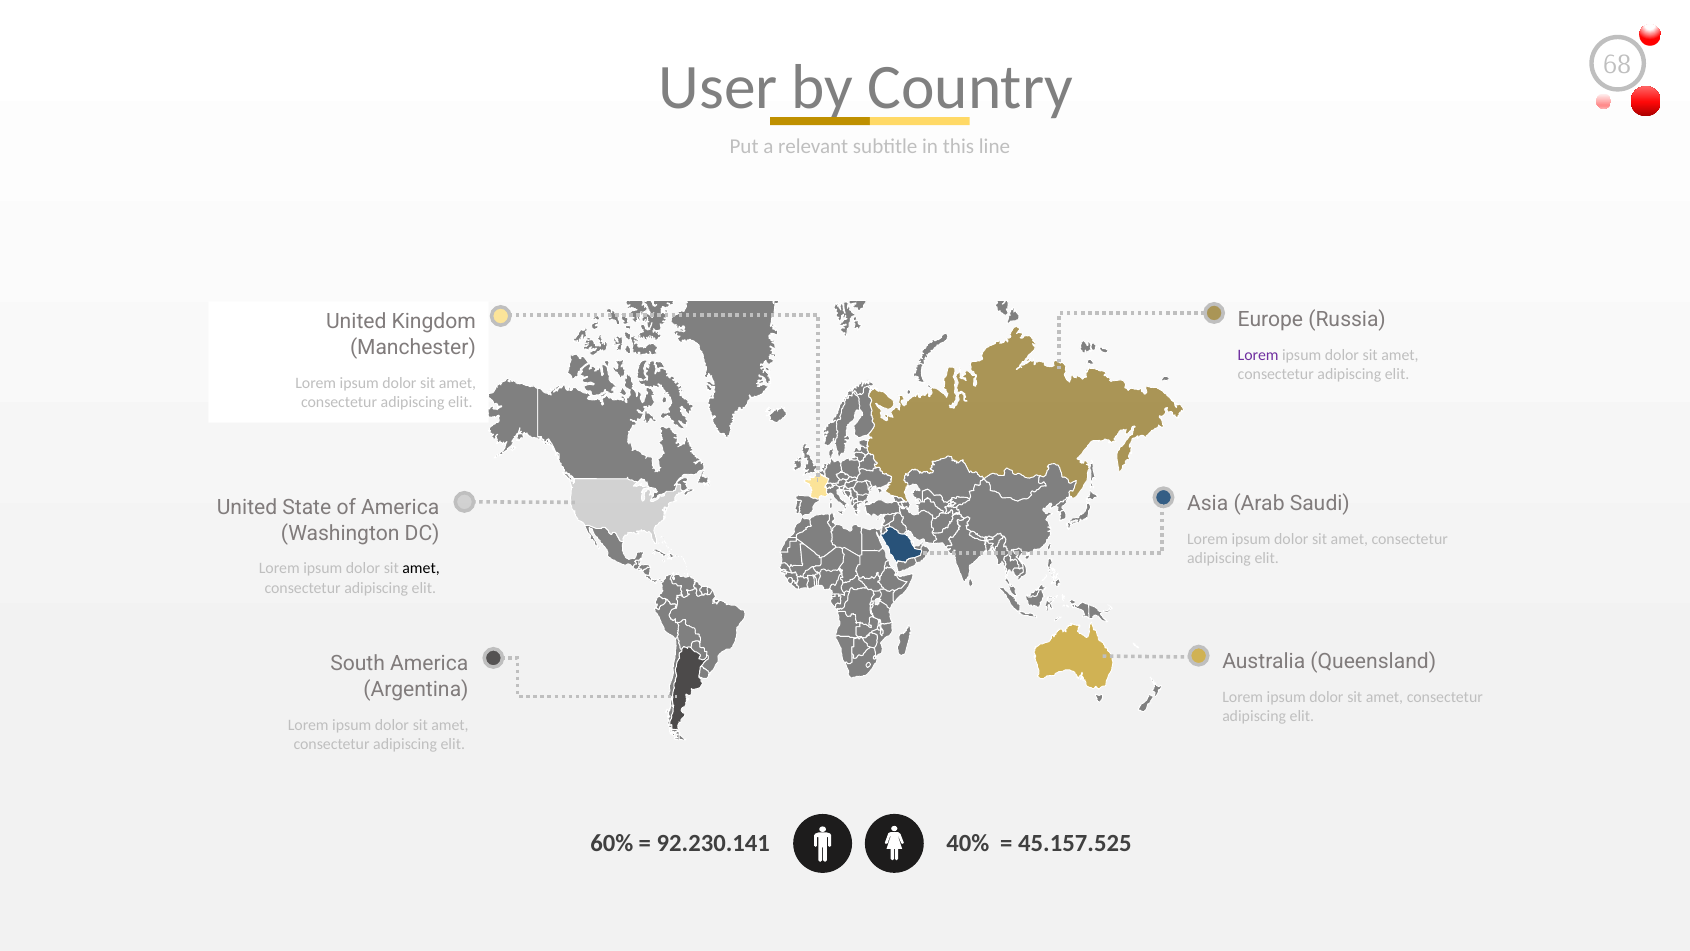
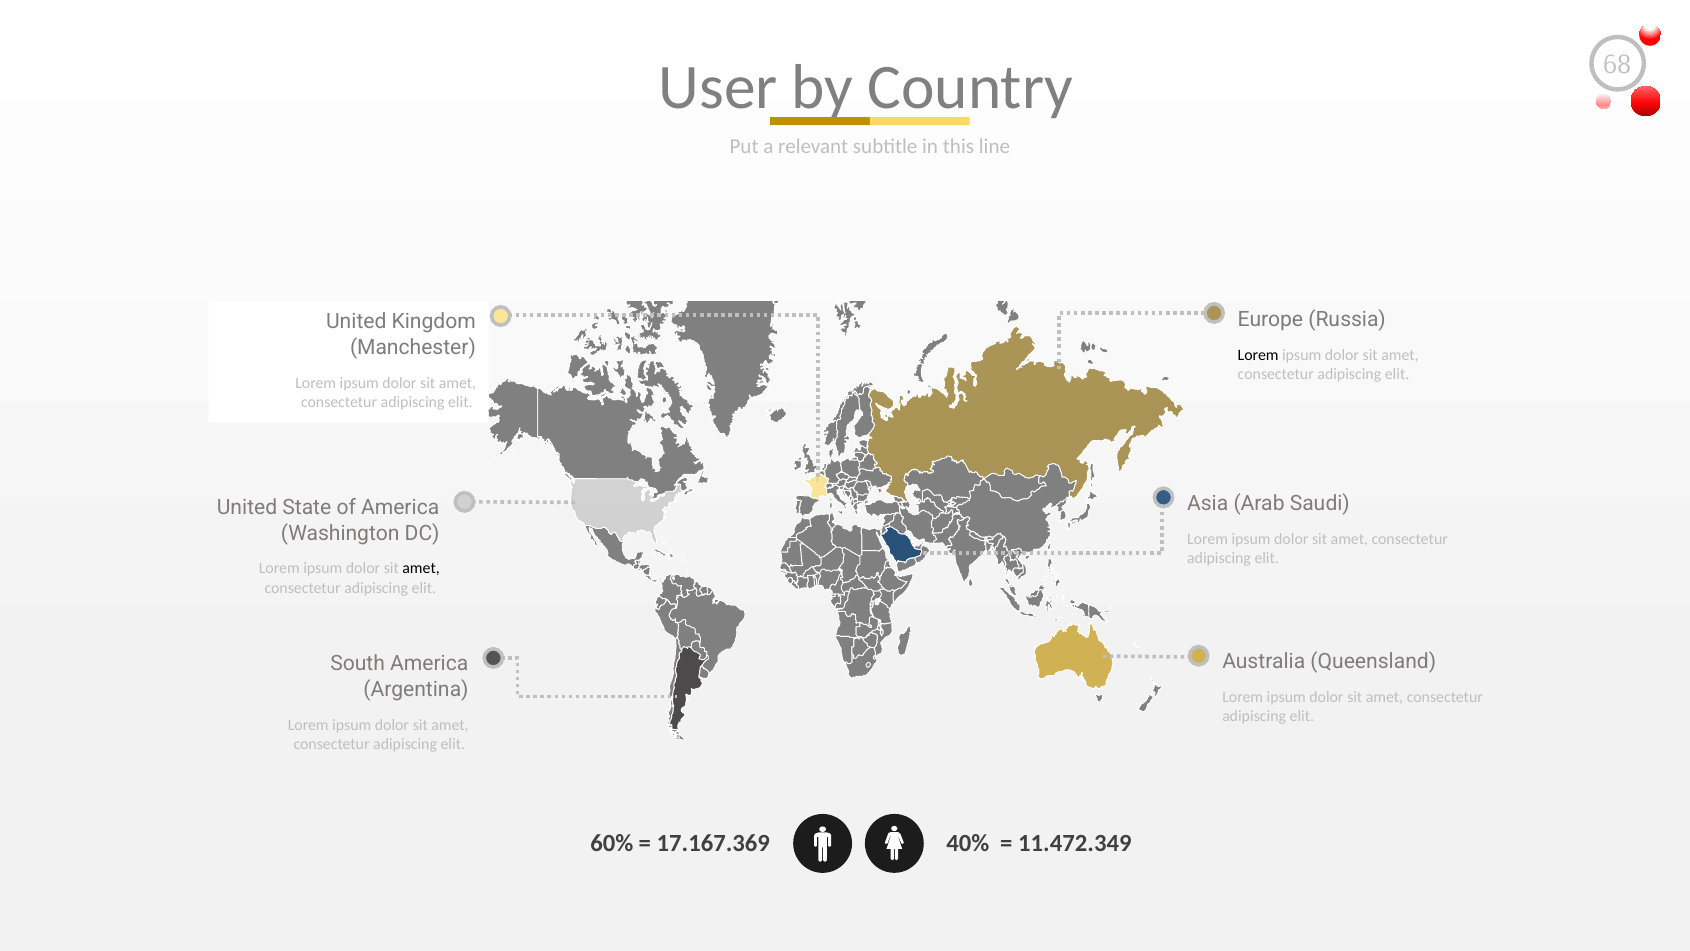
Lorem colour: purple -> black (1258, 355)
92.230.141: 92.230.141 -> 17.167.369 (713, 843)
45.157.525: 45.157.525 -> 11.472.349 (1075, 843)
